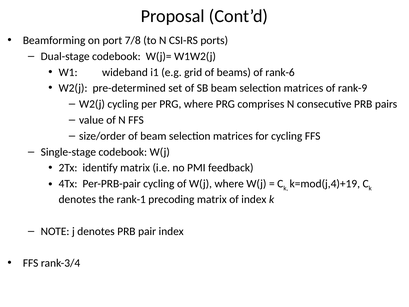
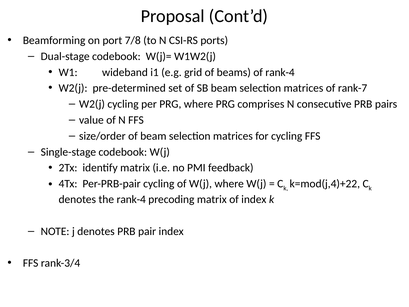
of rank-6: rank-6 -> rank-4 (280, 72)
rank-9: rank-9 -> rank-7 (353, 88)
k=mod(j,4)+19: k=mod(j,4)+19 -> k=mod(j,4)+22 (325, 184)
the rank-1: rank-1 -> rank-4 (131, 199)
